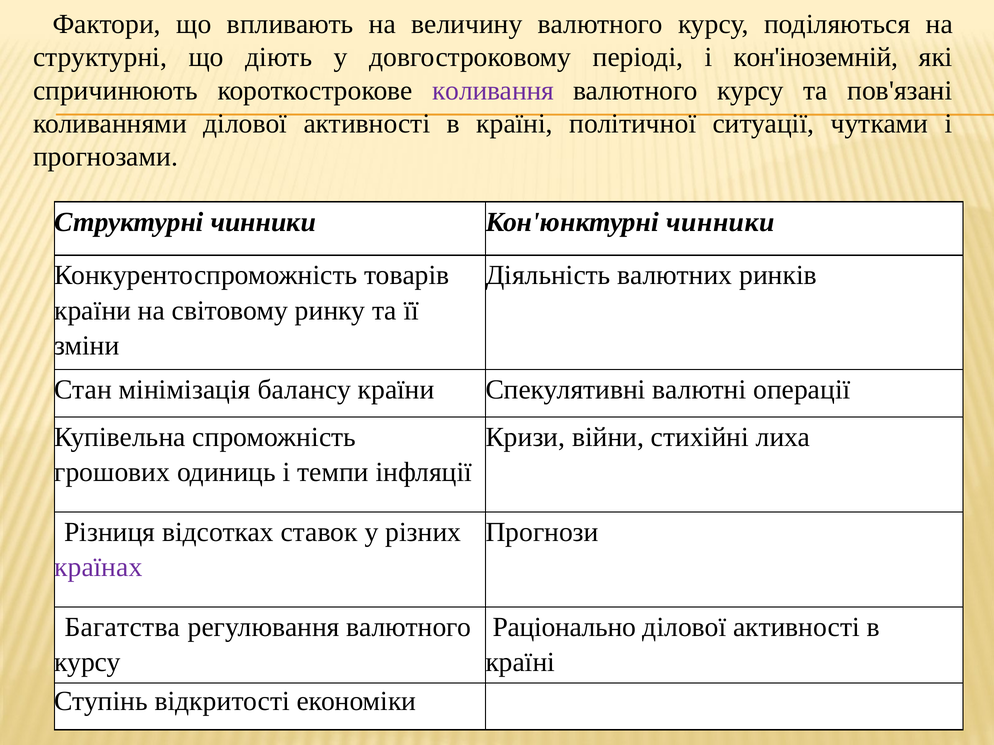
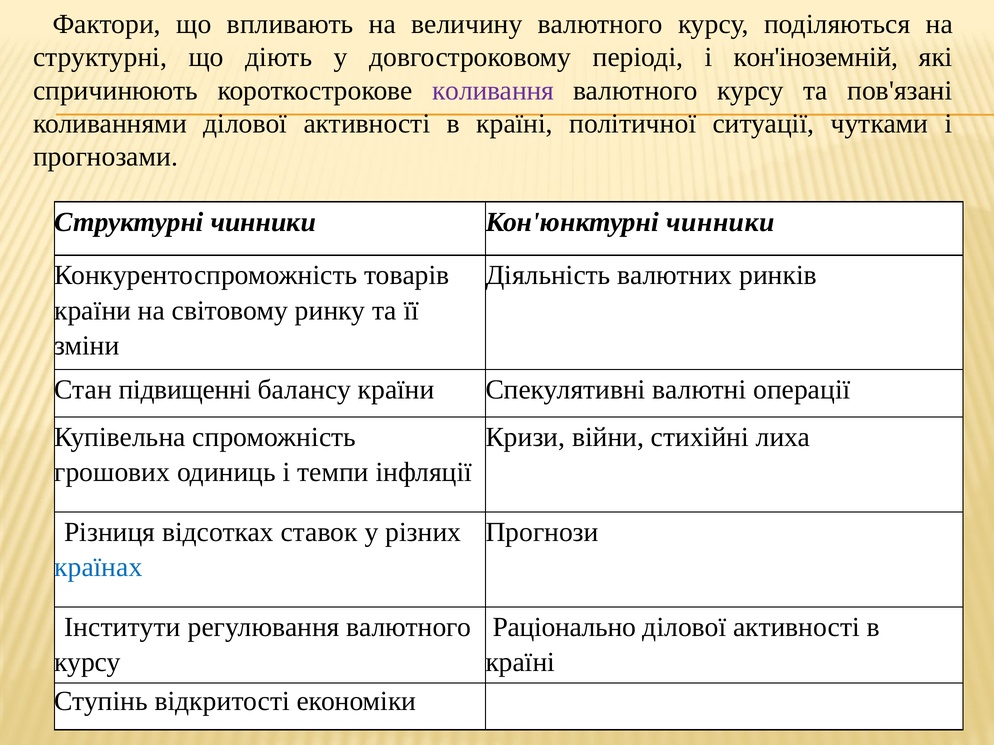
мінімізація: мінімізація -> підвищенні (185, 390)
країнах colour: purple -> blue (98, 568)
Багатства: Багатства -> Інститути (122, 627)
